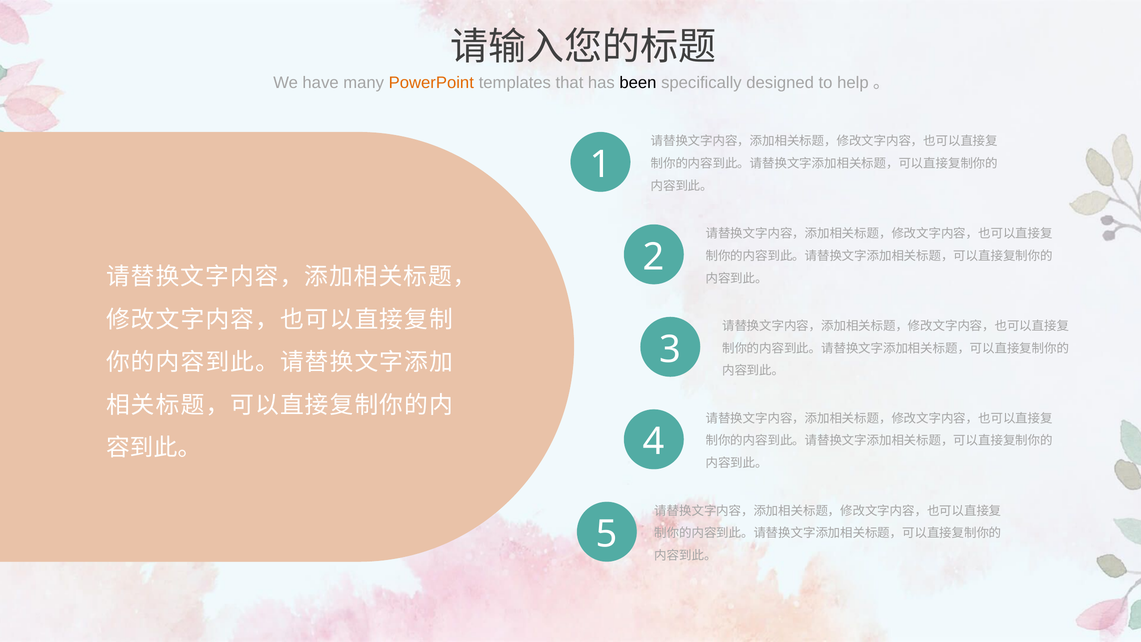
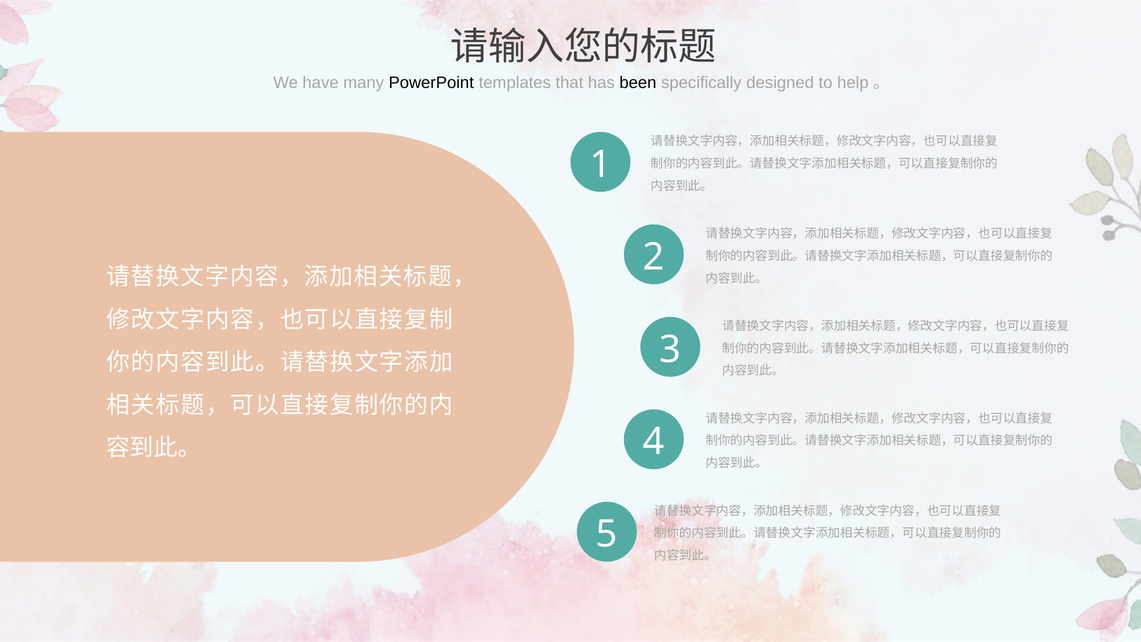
PowerPoint colour: orange -> black (431, 83)
